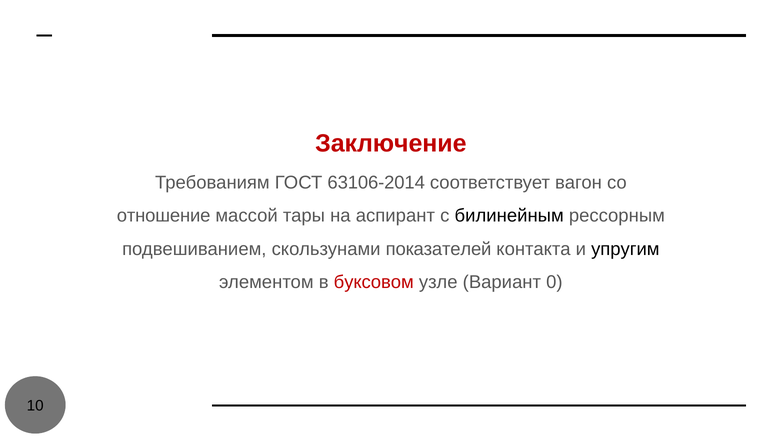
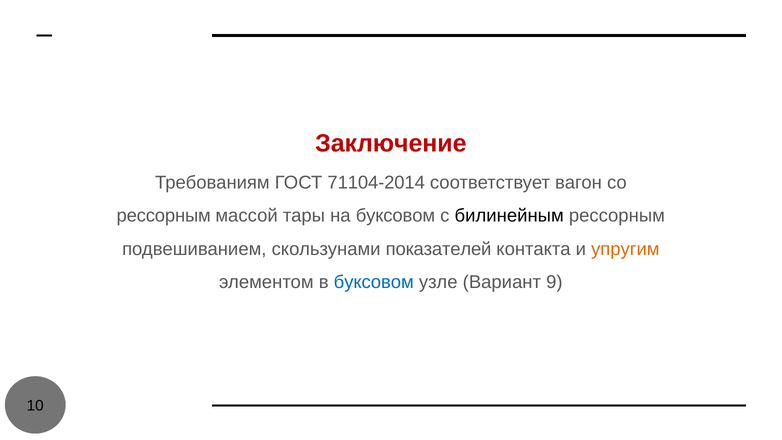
63106-2014: 63106-2014 -> 71104-2014 (376, 183)
отношение: отношение -> рессорным (164, 216)
на аспирант: аспирант -> буксовом (395, 216)
упругим colour: black -> orange (625, 249)
буксовом colour: red -> blue (374, 282)
0: 0 -> 9 (554, 282)
